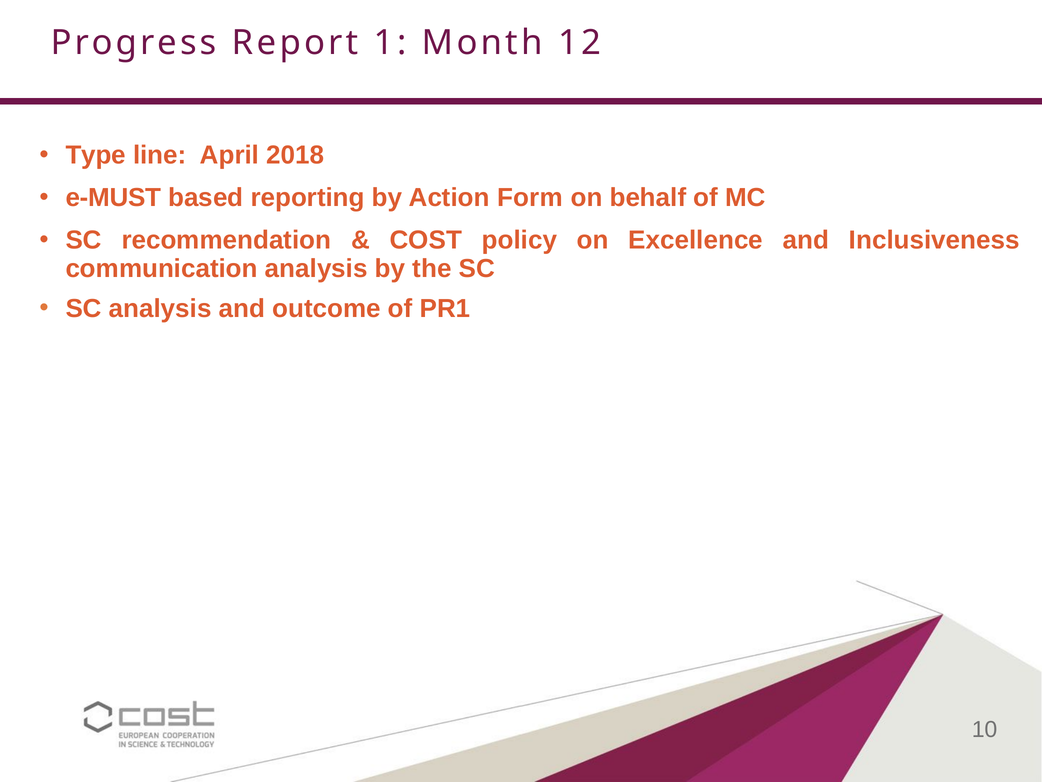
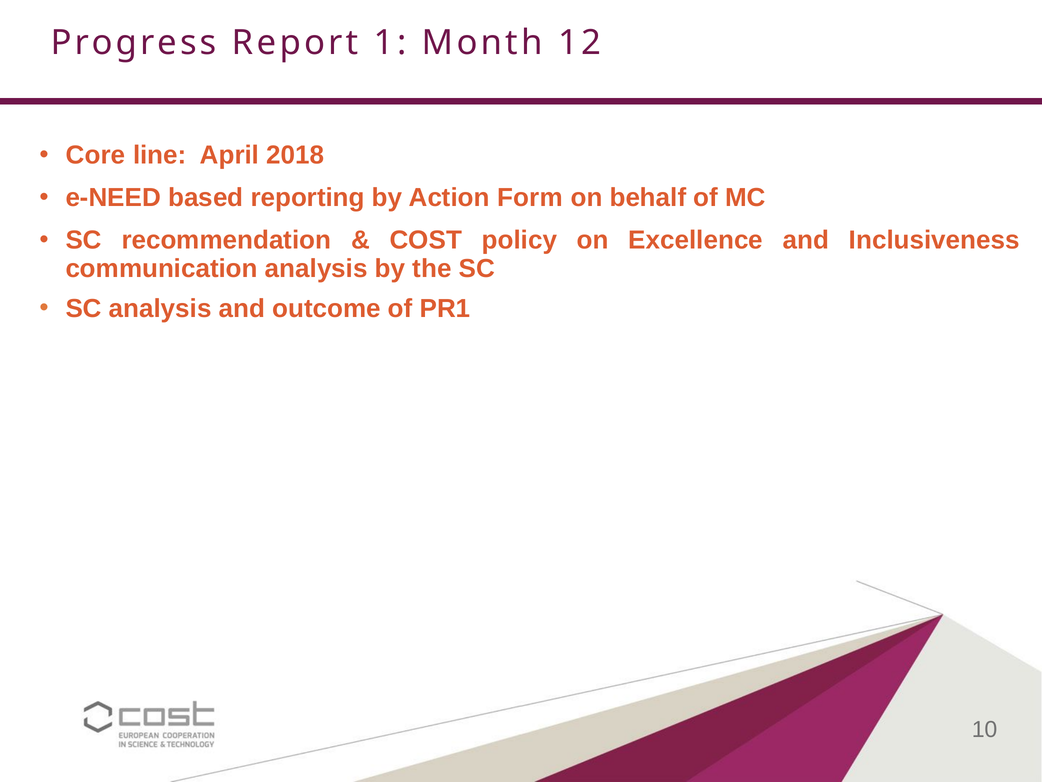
Type: Type -> Core (95, 155)
e-MUST: e-MUST -> e-NEED (113, 198)
